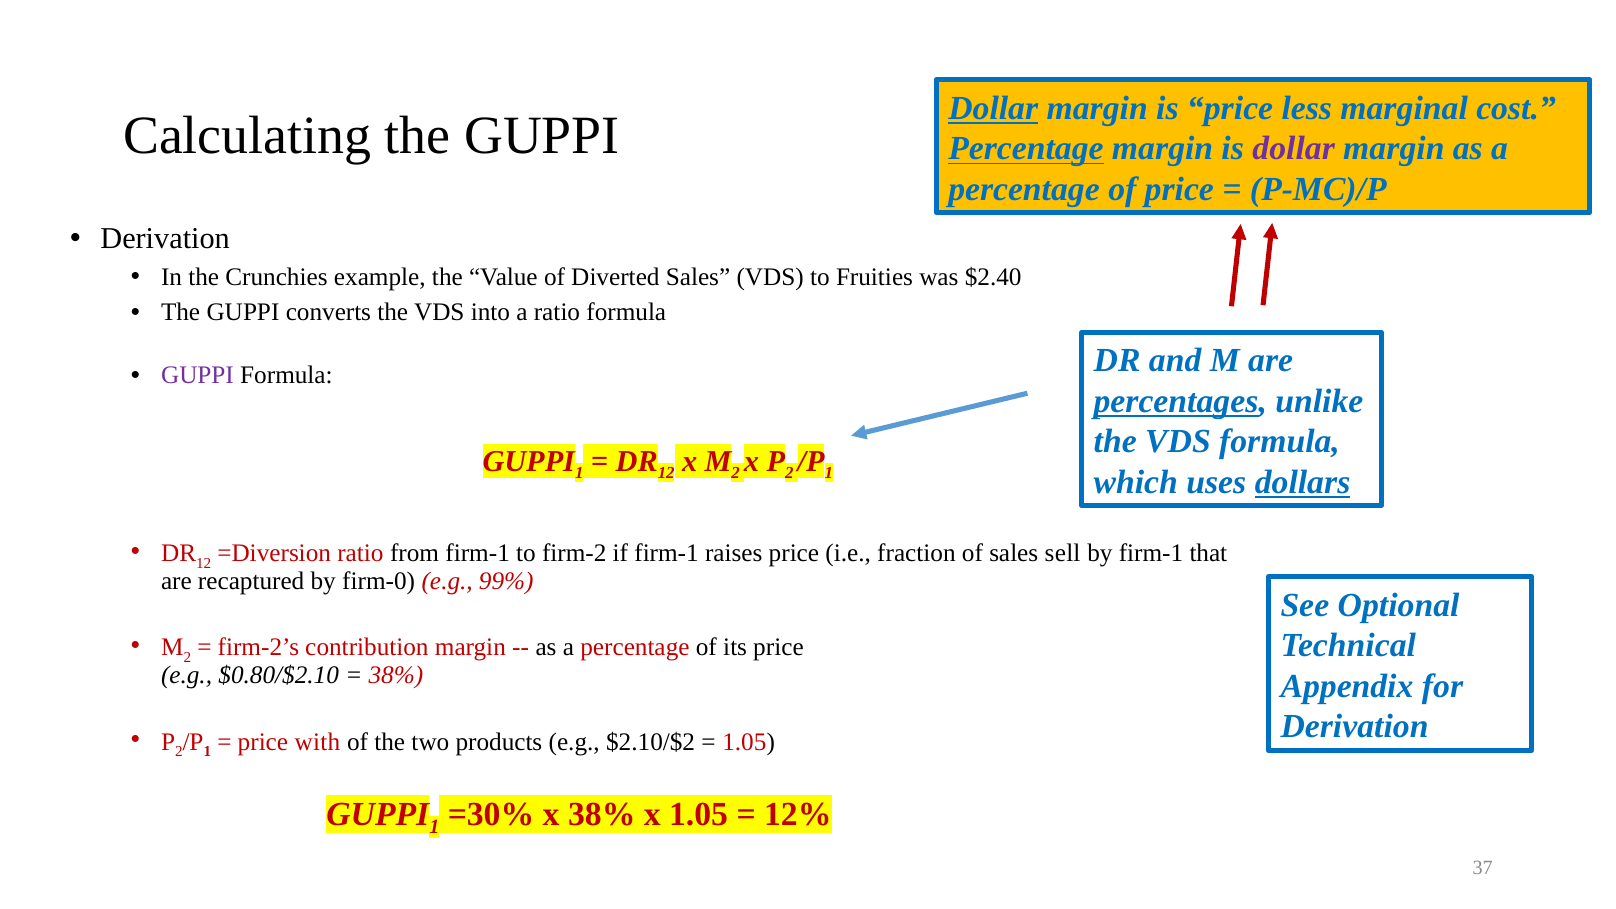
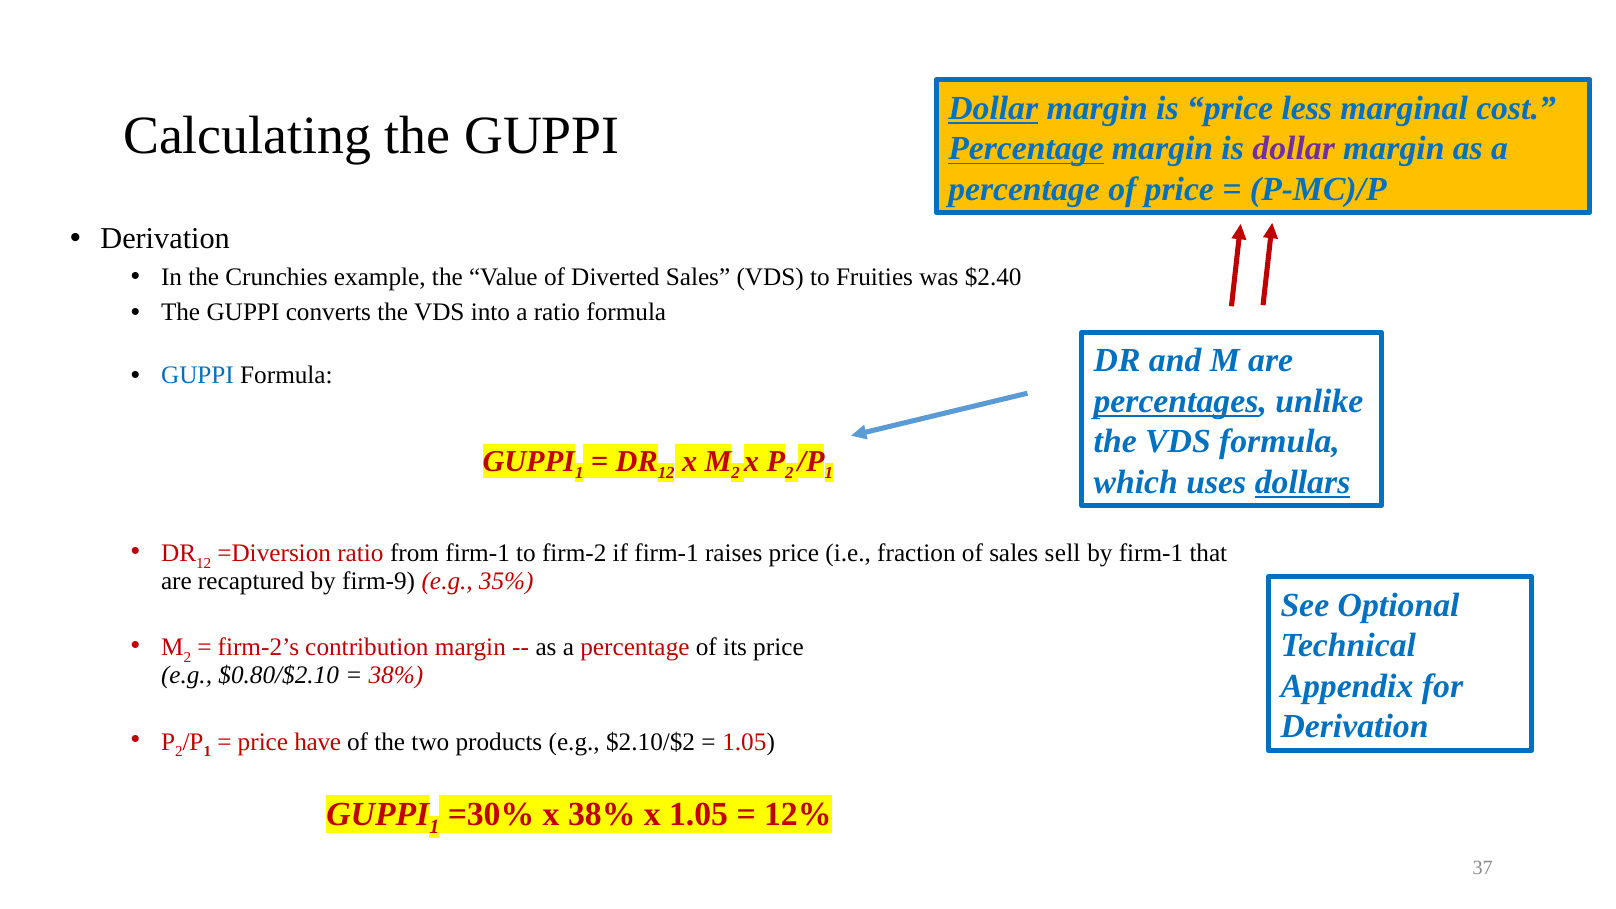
GUPPI colour: purple -> blue (197, 375)
firm-0: firm-0 -> firm-9 (379, 581)
99%: 99% -> 35% (506, 581)
with: with -> have (318, 742)
